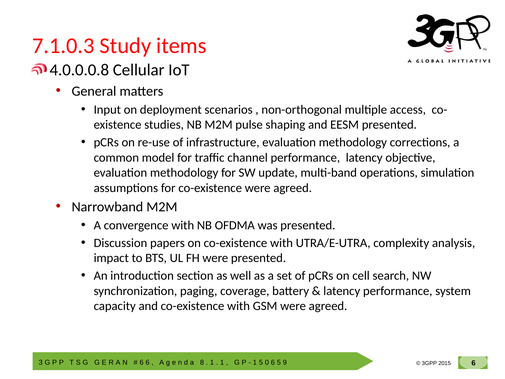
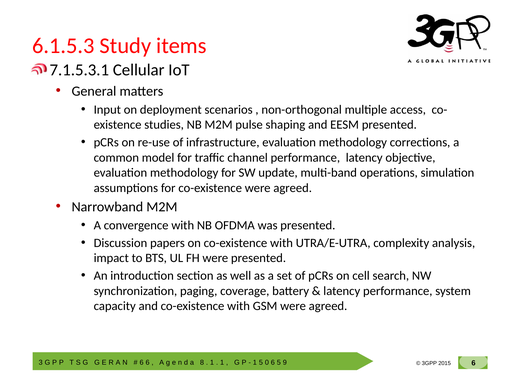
7.1.0.3: 7.1.0.3 -> 6.1.5.3 (63, 46)
4.0.0.0.8: 4.0.0.0.8 -> 7.1.5.3.1 (79, 70)
